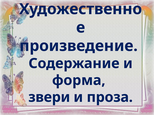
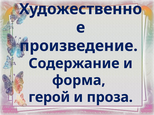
звери: звери -> герой (49, 98)
